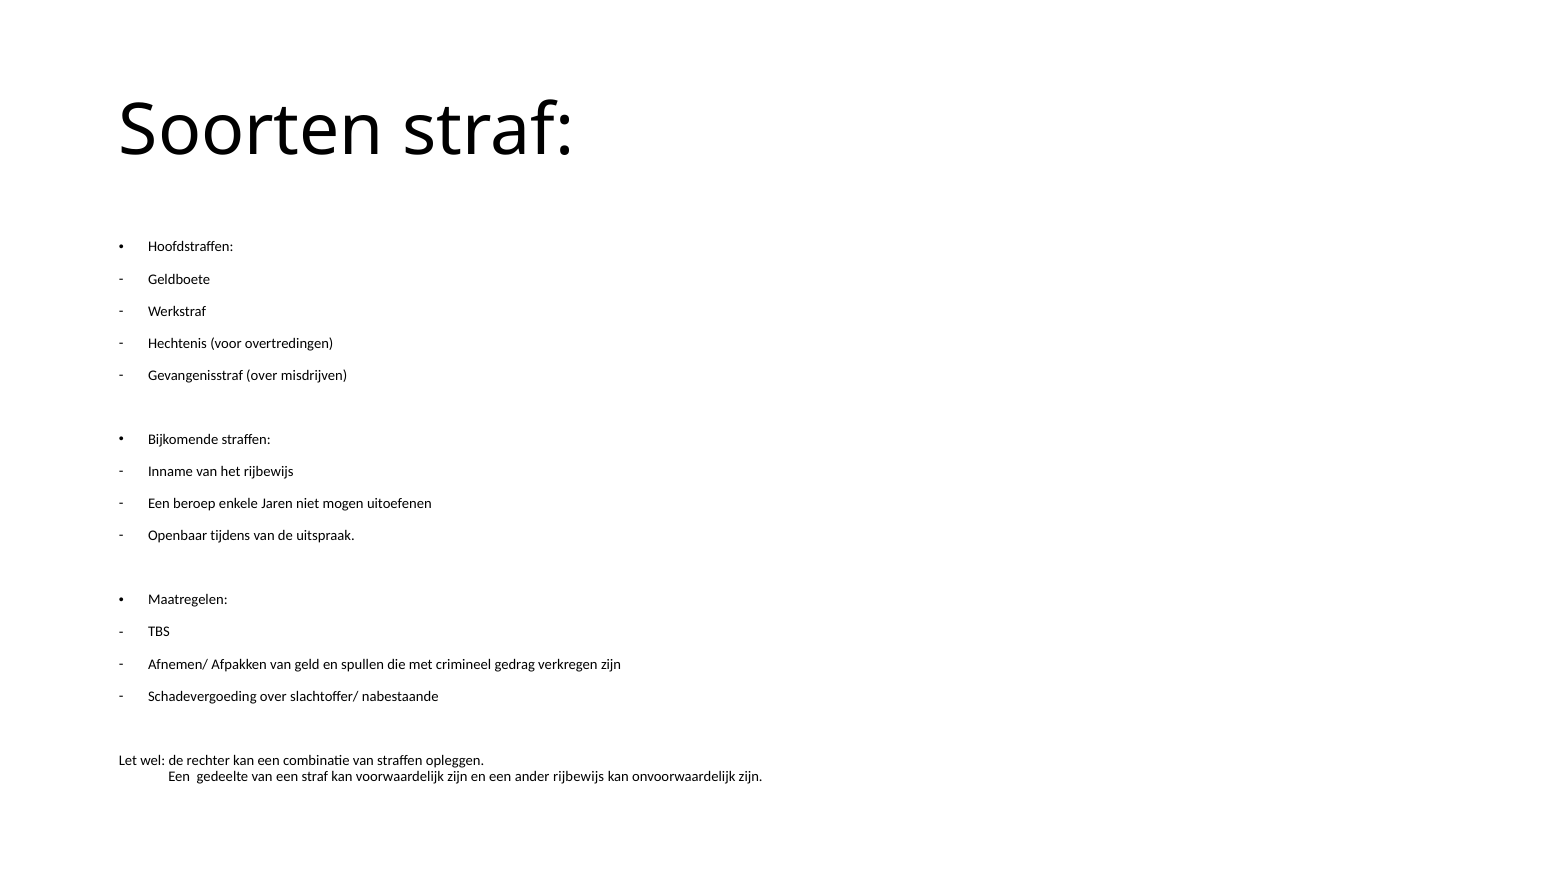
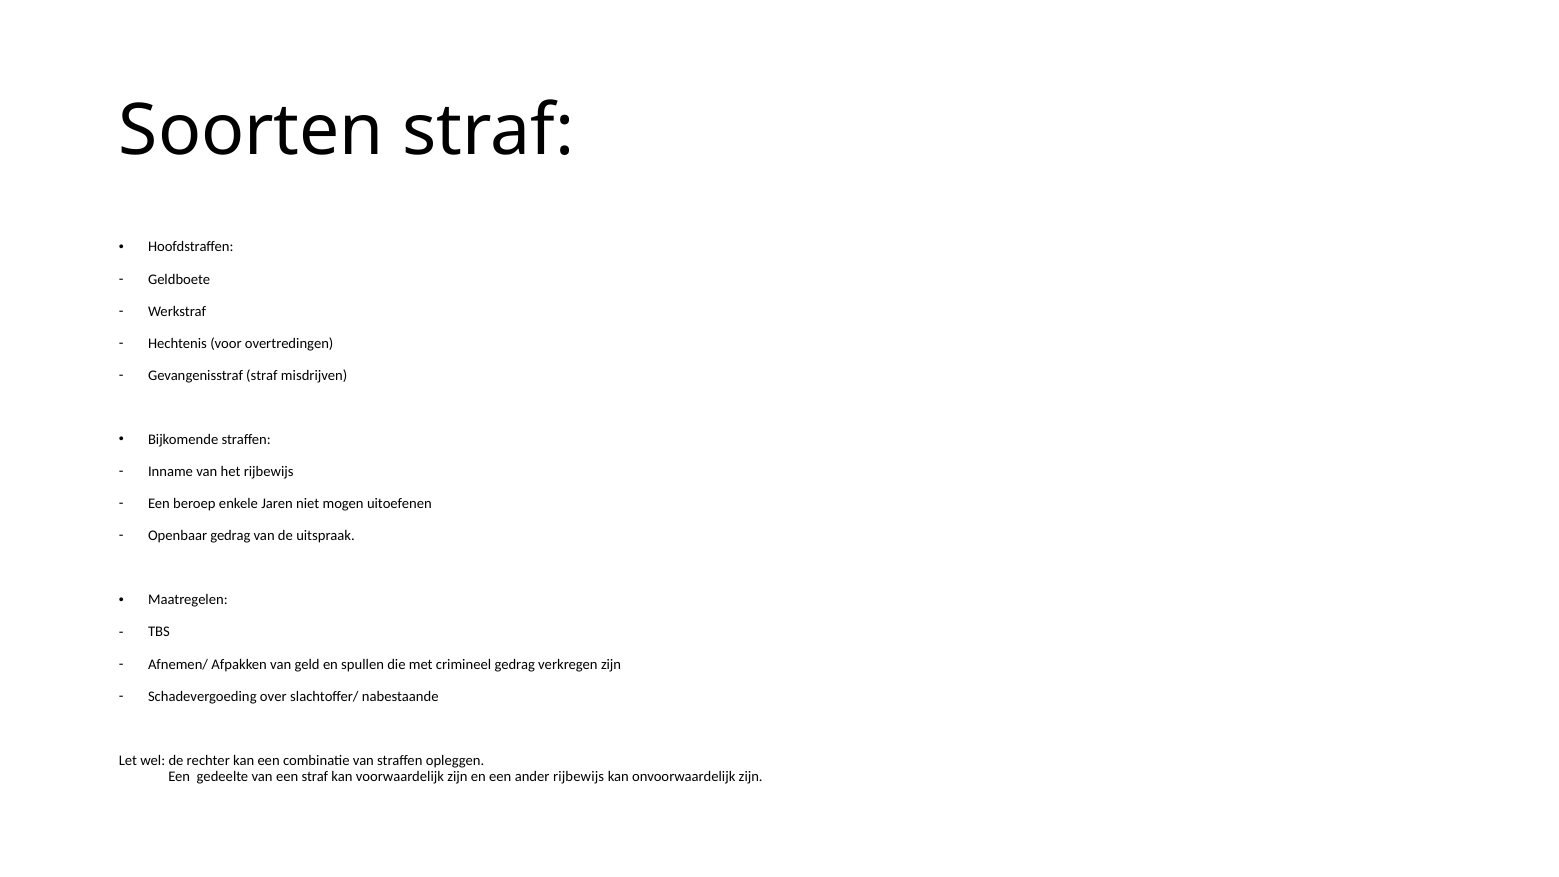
Gevangenisstraf over: over -> straf (262, 375)
Openbaar tijdens: tijdens -> gedrag (230, 536)
